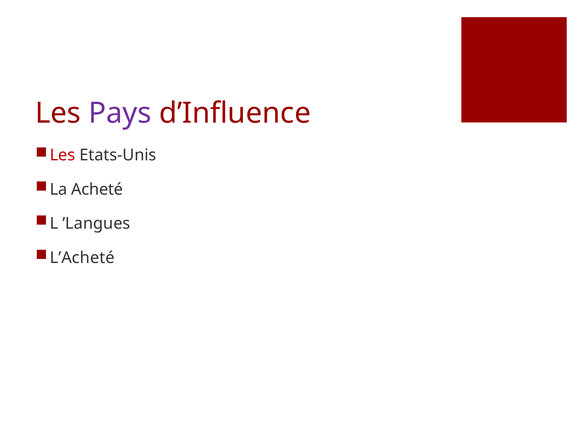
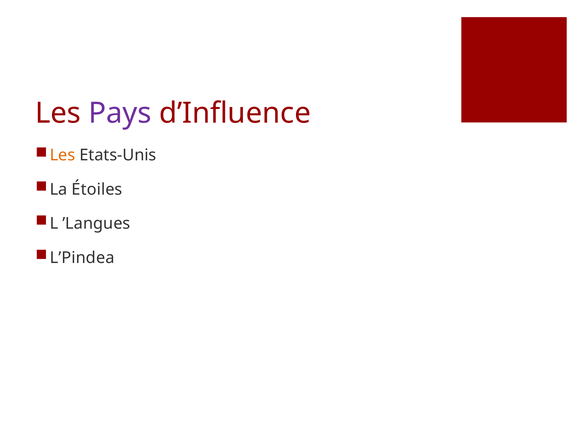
Les colour: red -> orange (62, 155)
Acheté: Acheté -> Étoiles (97, 189)
L’Acheté: L’Acheté -> L’Pindea (82, 258)
